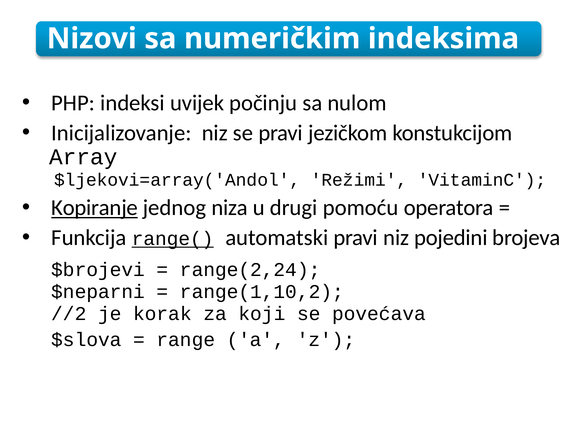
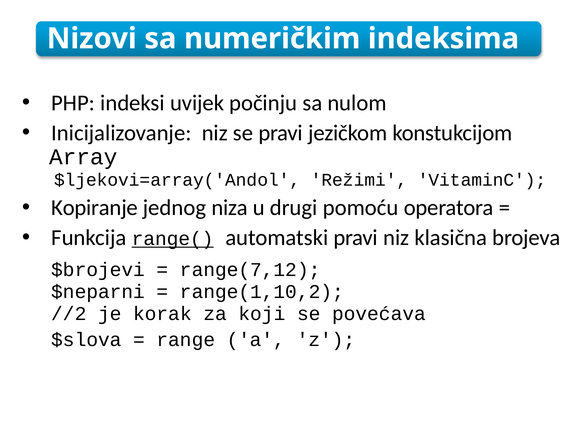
Kopiranje underline: present -> none (95, 208)
pojedini: pojedini -> klasična (451, 238)
range(2,24: range(2,24 -> range(7,12 (250, 269)
